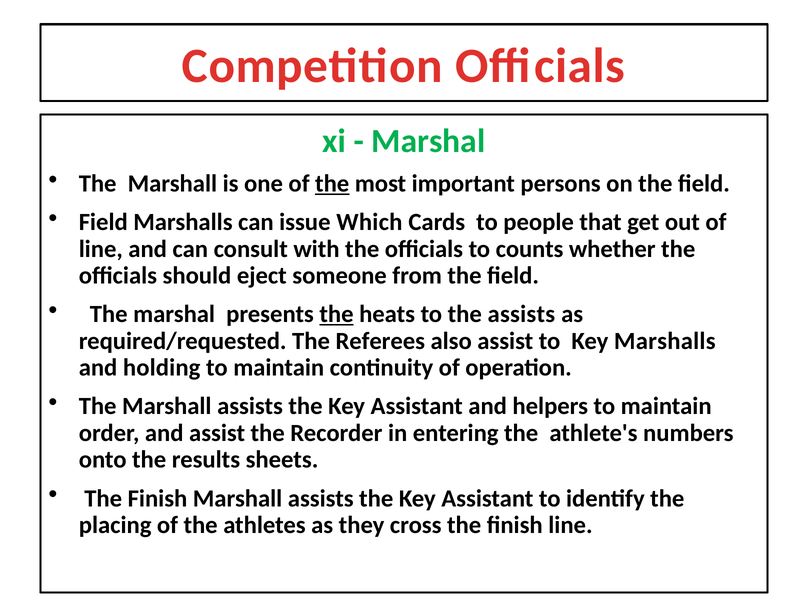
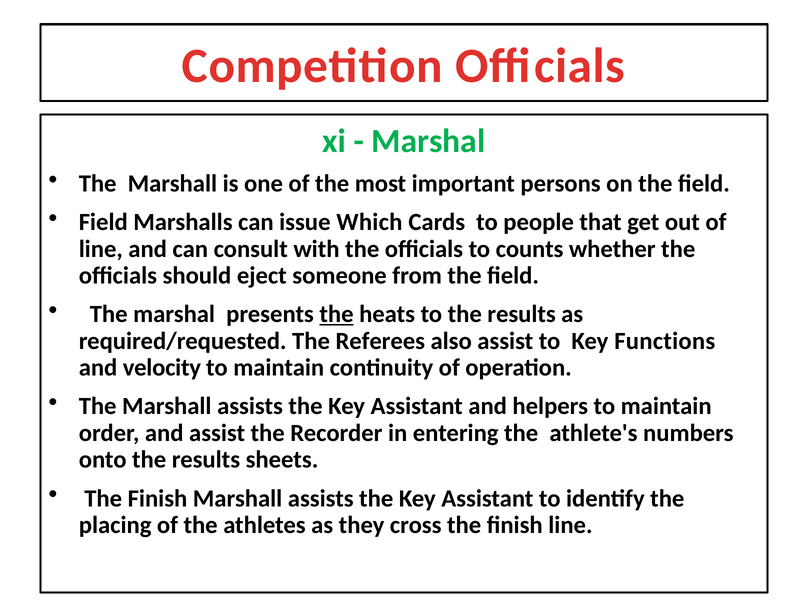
the underline: present -> none (332, 183)
to the assists: assists -> results (522, 314)
Key Marshalls: Marshalls -> Functions (665, 341)
holding: holding -> velocity (162, 368)
